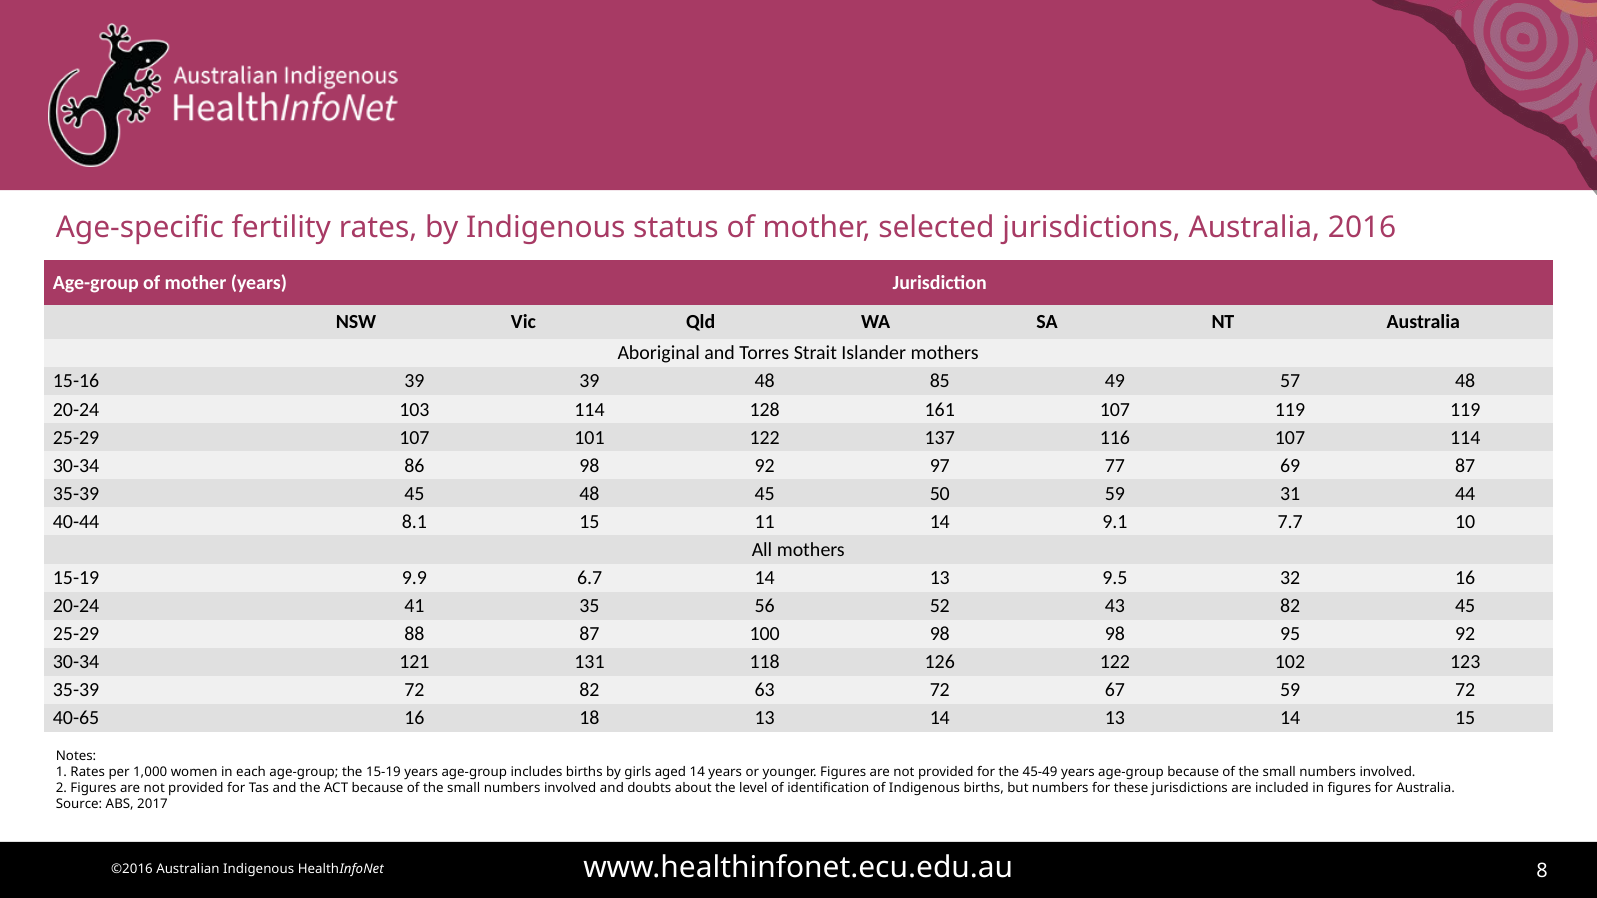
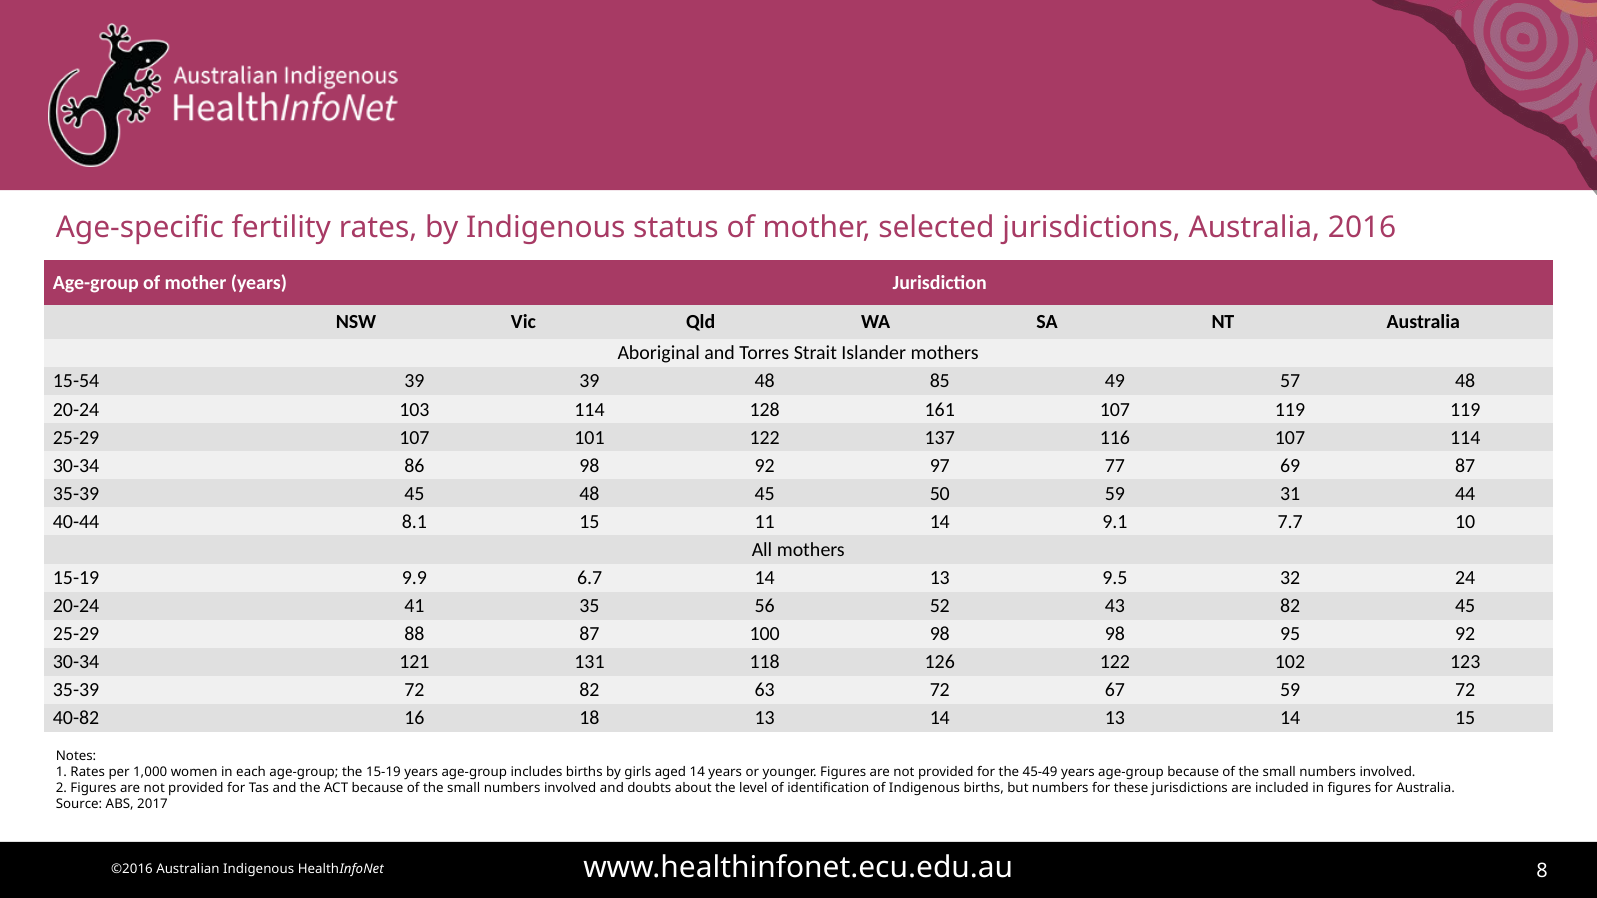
15-16: 15-16 -> 15-54 (76, 382)
32 16: 16 -> 24 (1465, 578)
40-65: 40-65 -> 40-82 (76, 718)
